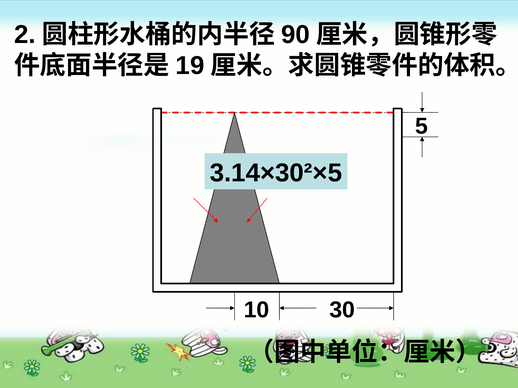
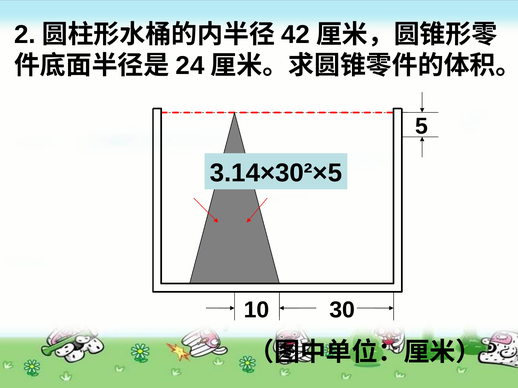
90: 90 -> 42 (295, 35)
19: 19 -> 24 (190, 66)
